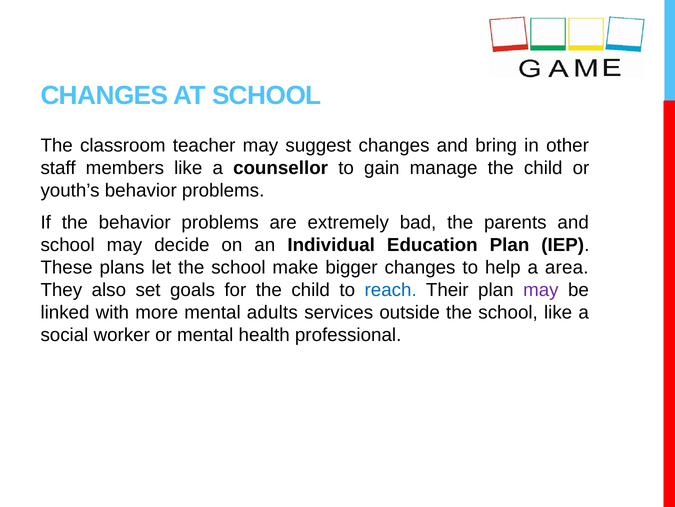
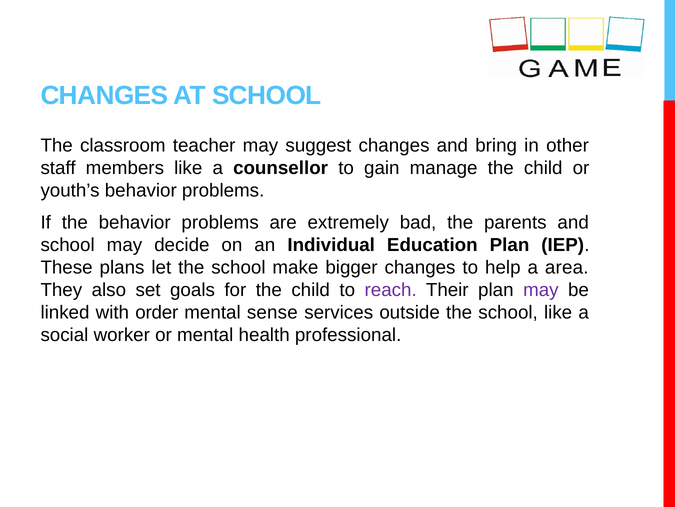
reach colour: blue -> purple (391, 290)
more: more -> order (157, 312)
adults: adults -> sense (272, 312)
